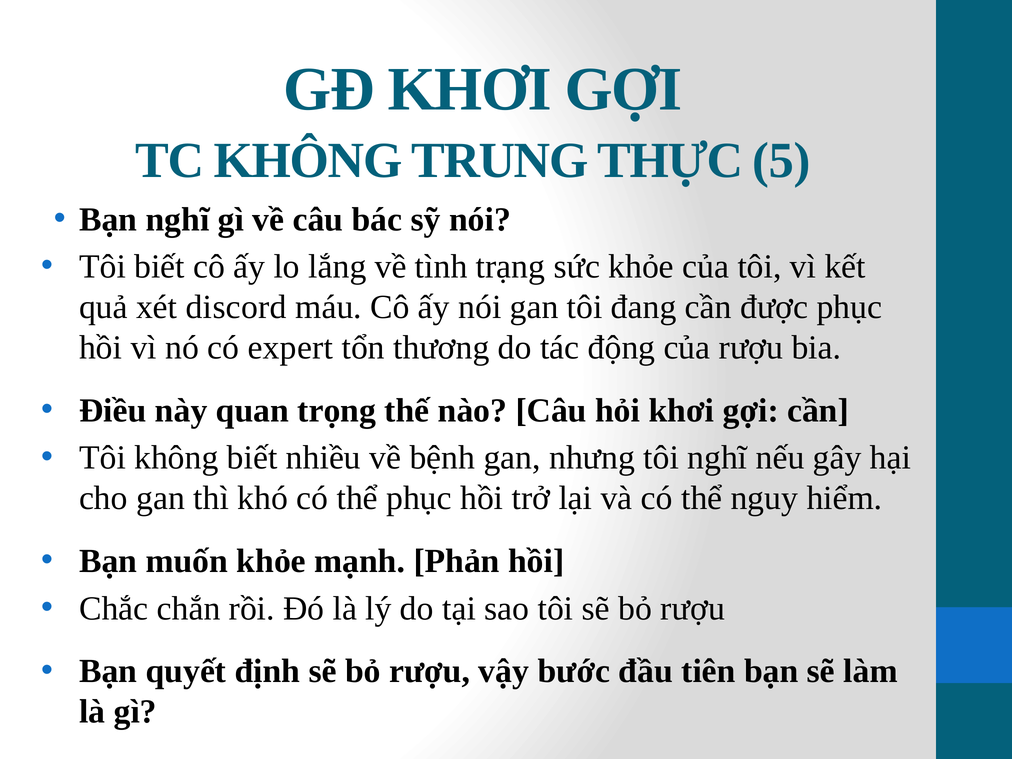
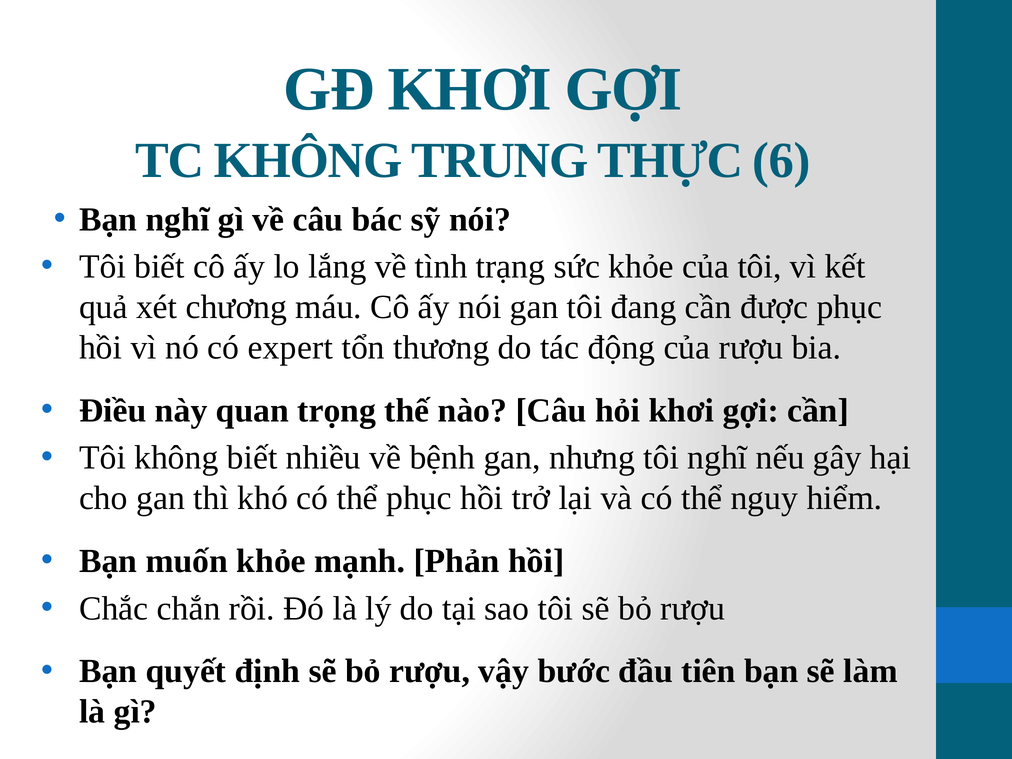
5: 5 -> 6 (781, 160)
discord: discord -> chương (236, 307)
